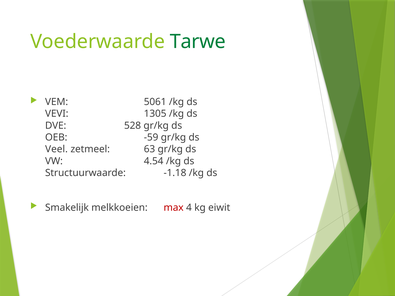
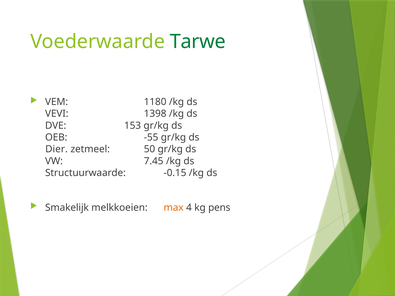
5061: 5061 -> 1180 (155, 102)
1305: 1305 -> 1398 (155, 114)
528: 528 -> 153 (133, 126)
-59: -59 -> -55 (151, 137)
Veel: Veel -> Dier (56, 149)
63: 63 -> 50 (149, 149)
4.54: 4.54 -> 7.45 (154, 161)
-1.18: -1.18 -> -0.15 (175, 173)
max colour: red -> orange (174, 208)
eiwit: eiwit -> pens (219, 208)
